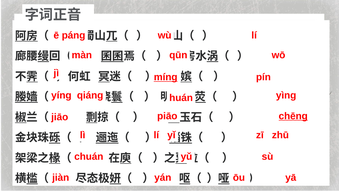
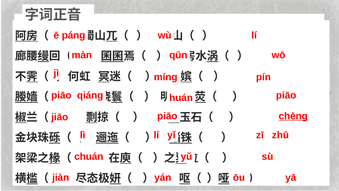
míng underline: present -> none (166, 77)
yíng: yíng -> piāo (61, 95)
yìng: yìng -> piāo (286, 95)
